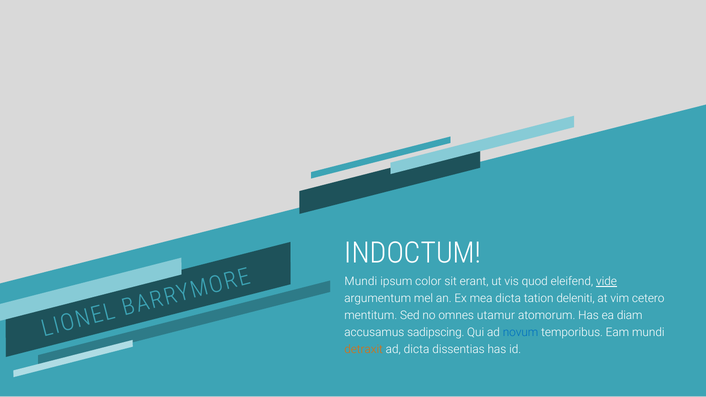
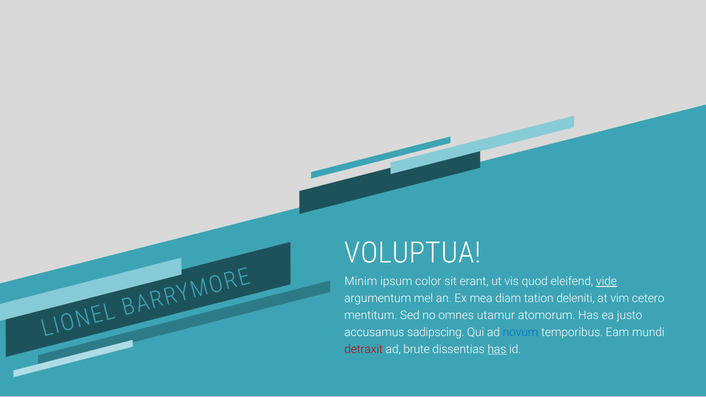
INDOCTUM: INDOCTUM -> VOLUPTUA (413, 253)
Mundi: Mundi -> Minim (361, 282)
mea dicta: dicta -> diam (508, 299)
diam: diam -> justo (630, 315)
detraxit colour: orange -> red (364, 349)
ad dicta: dicta -> brute (417, 349)
has underline: none -> present (497, 349)
